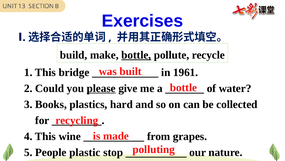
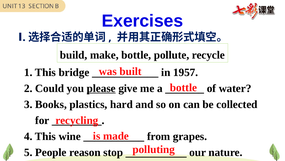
bottle underline: present -> none (136, 55)
1961: 1961 -> 1957 (186, 72)
plastic: plastic -> reason (85, 152)
